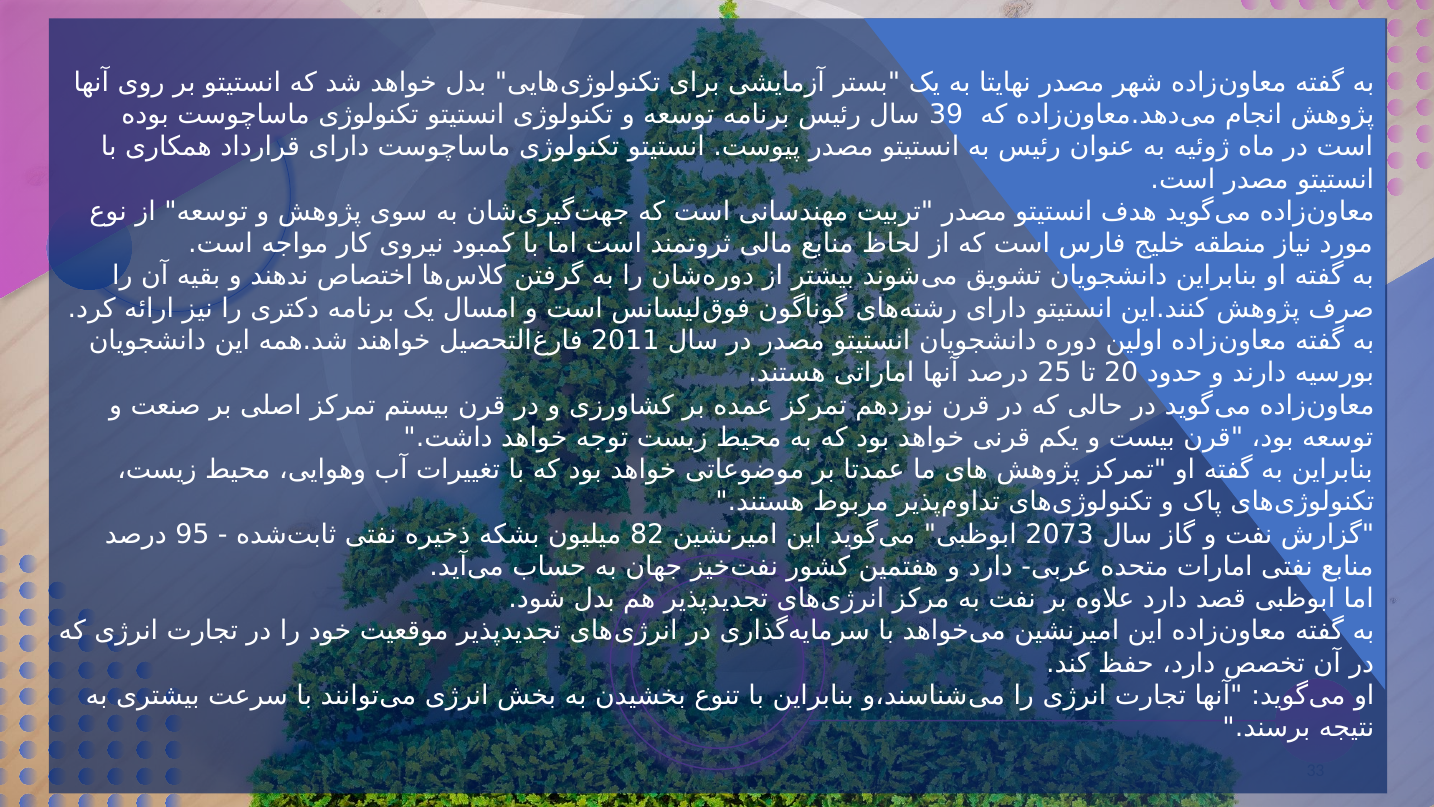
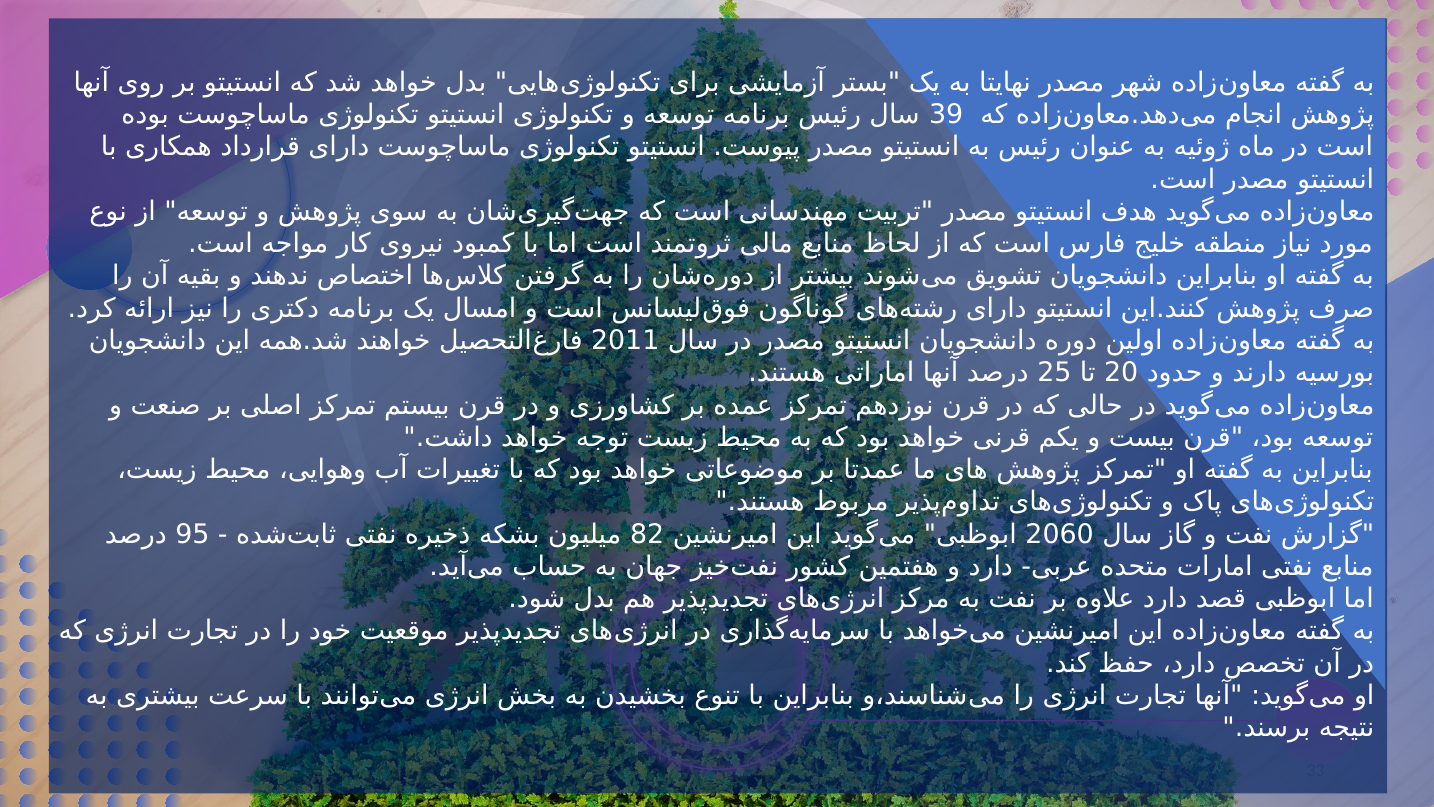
2073: 2073 -> 2060 (1060, 534)
